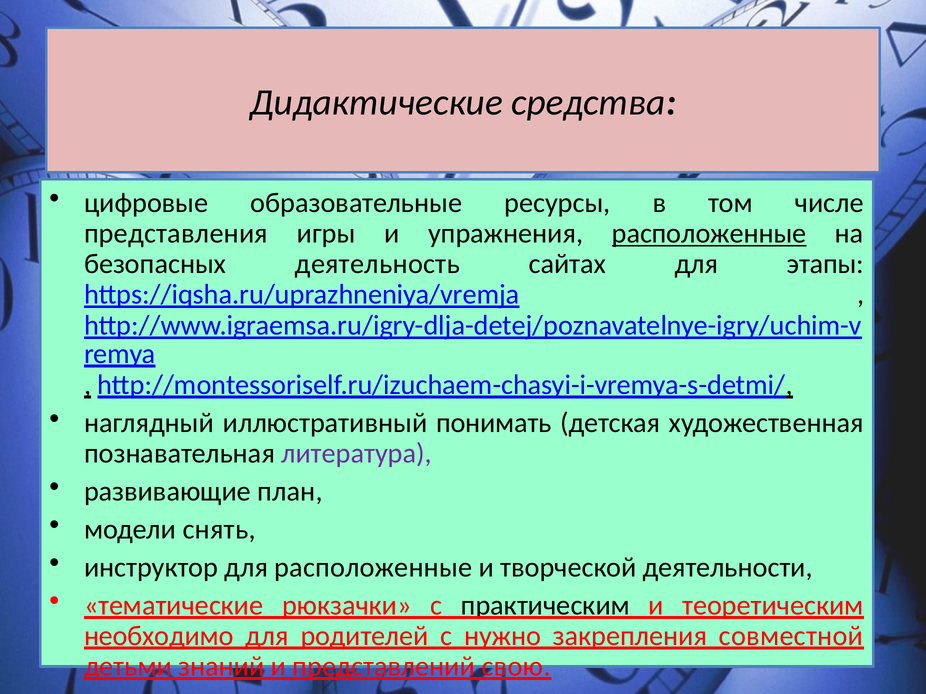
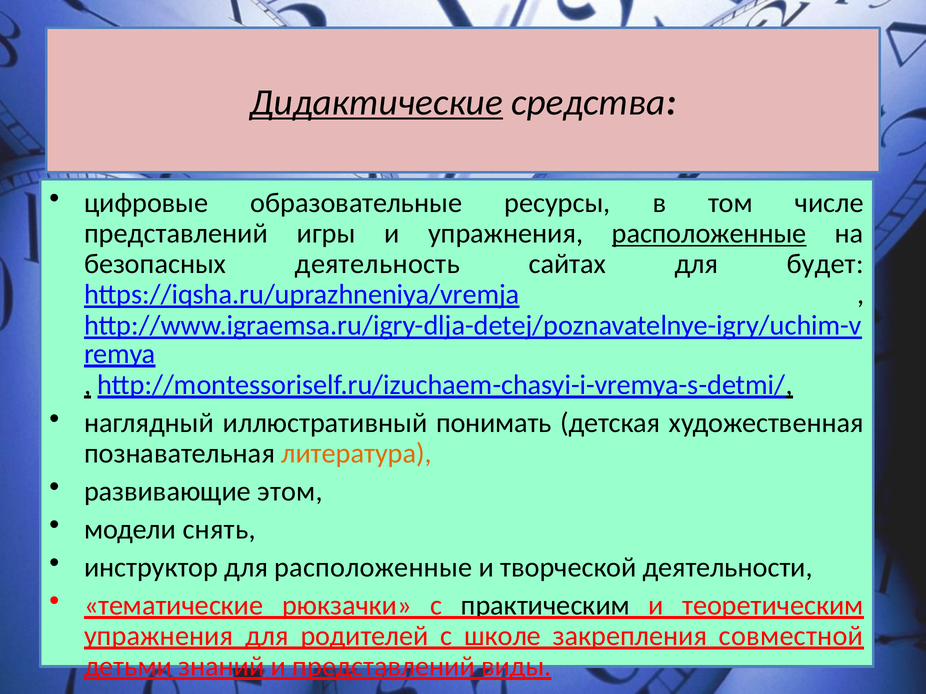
Дидактические underline: none -> present (376, 103)
представления: представления -> представлений (176, 234)
этапы: этапы -> будет (825, 264)
литература colour: purple -> orange (356, 454)
план: план -> этом (290, 492)
необходимо: необходимо -> упражнения (159, 636)
нужно: нужно -> школе (503, 636)
свою: свою -> виды (516, 667)
